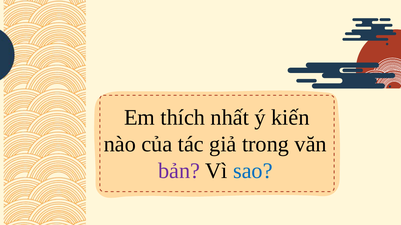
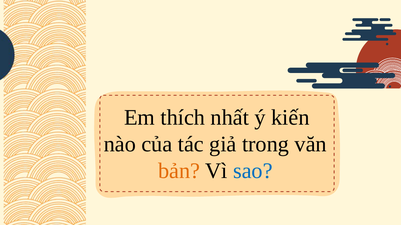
bản colour: purple -> orange (179, 171)
